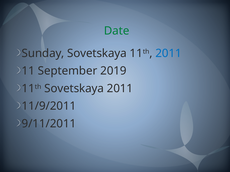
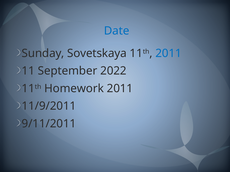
Date colour: green -> blue (117, 31)
2019: 2019 -> 2022 (113, 71)
11th Sovetskaya: Sovetskaya -> Homework (74, 89)
